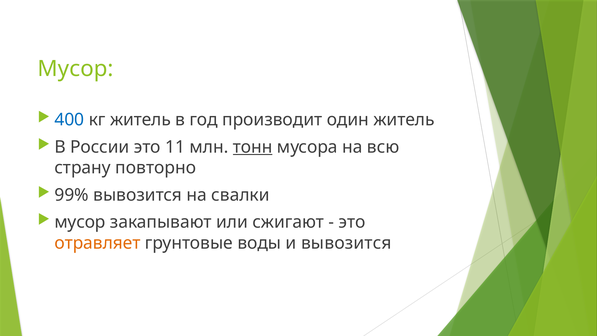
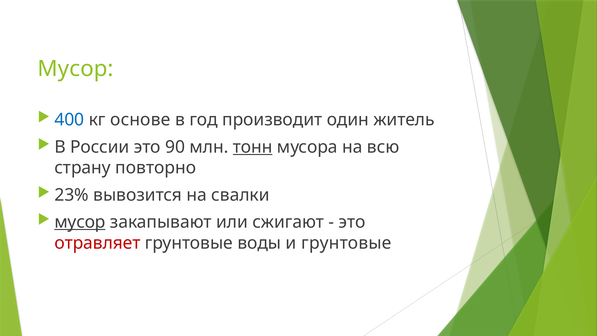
кг житель: житель -> основе (140, 120)
11: 11 -> 90 (175, 147)
99%: 99% -> 23% (72, 195)
мусор underline: none -> present (80, 222)
отравляет colour: orange -> red (97, 243)
и вывозится: вывозится -> грунтовые (346, 243)
